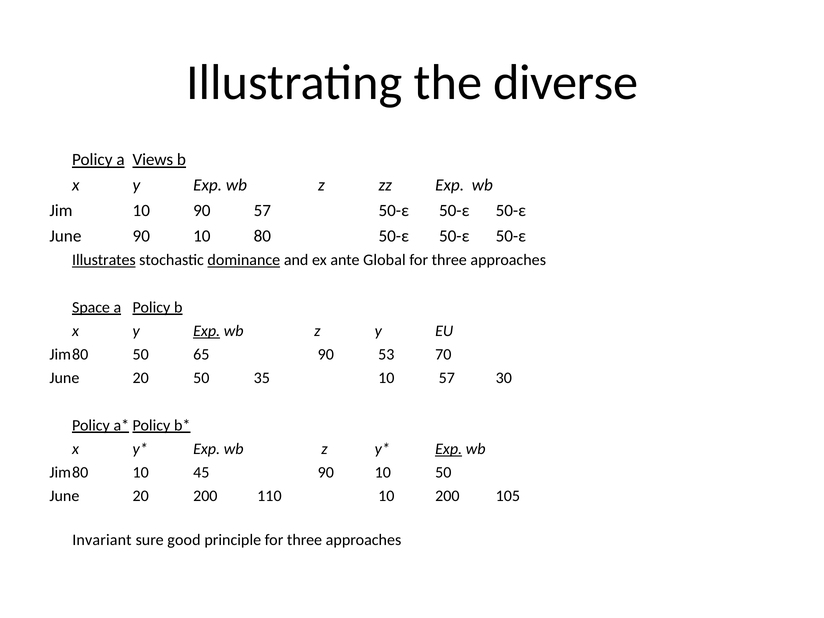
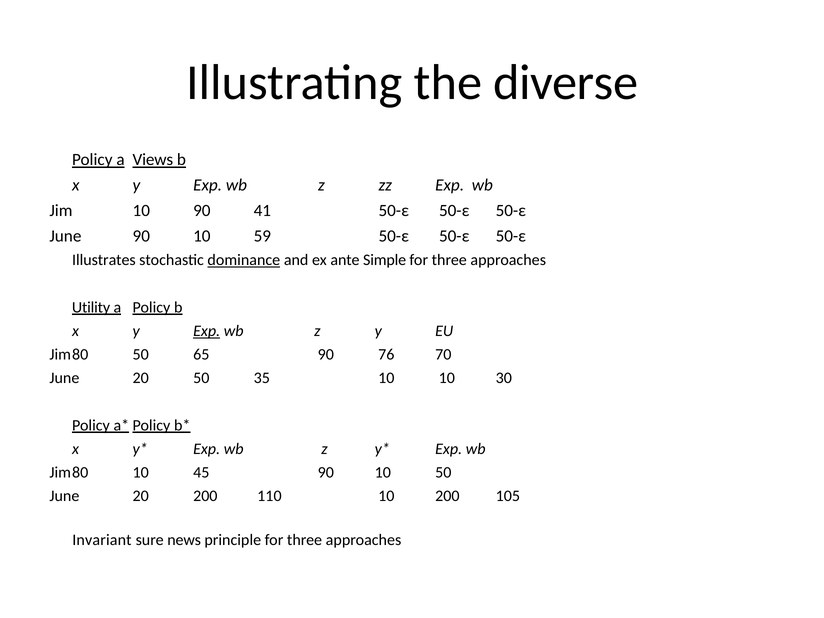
90 57: 57 -> 41 (262, 211)
80: 80 -> 59 (262, 236)
Illustrates underline: present -> none (104, 260)
Global: Global -> Simple (385, 260)
Space: Space -> Utility (91, 307)
53: 53 -> 76 (386, 355)
10 57: 57 -> 10 (447, 378)
Exp underline: present -> none (449, 449)
good: good -> news (184, 540)
